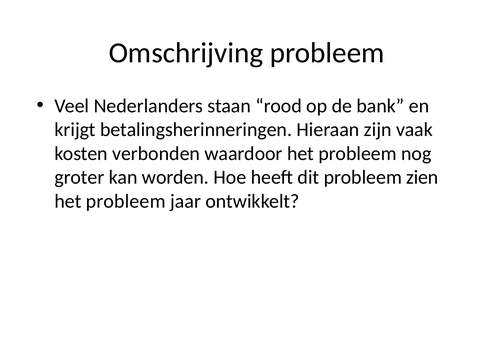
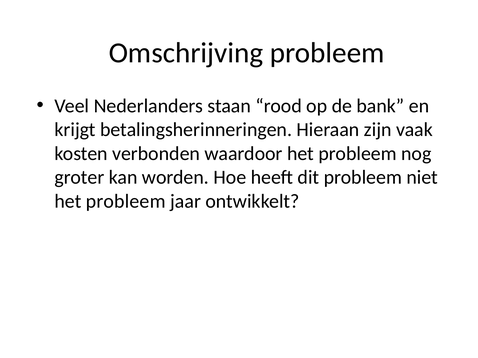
zien: zien -> niet (422, 178)
